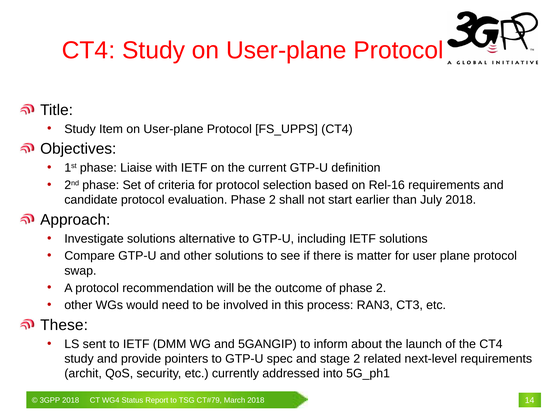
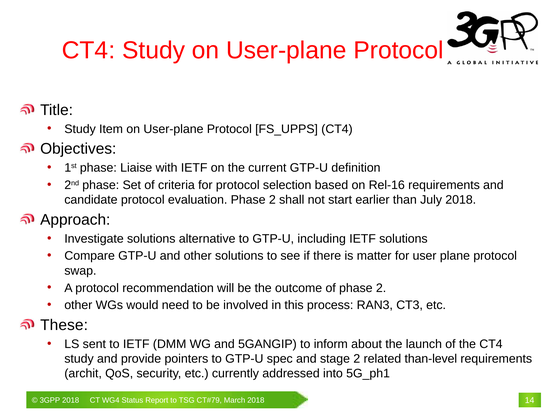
next-level: next-level -> than-level (431, 358)
